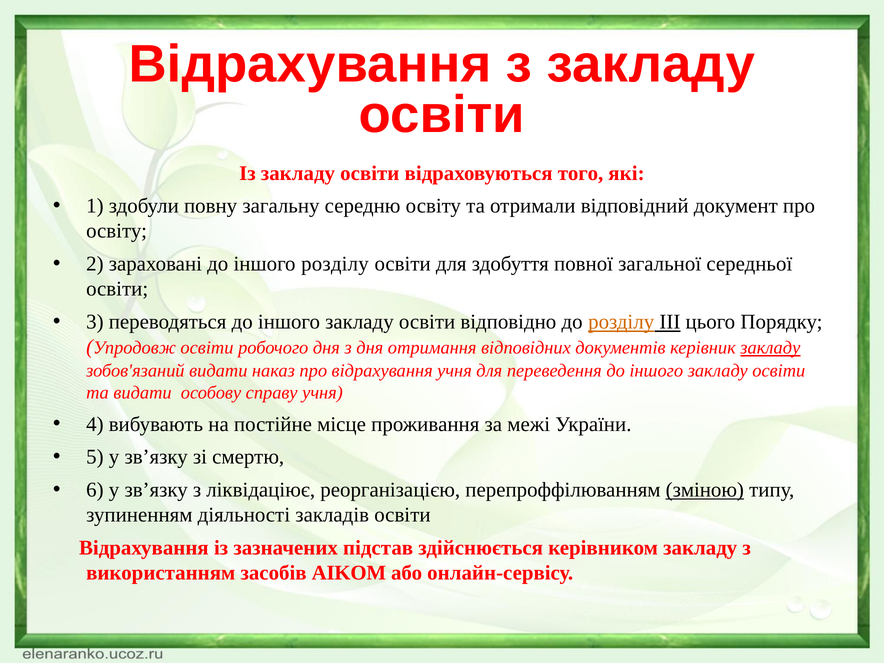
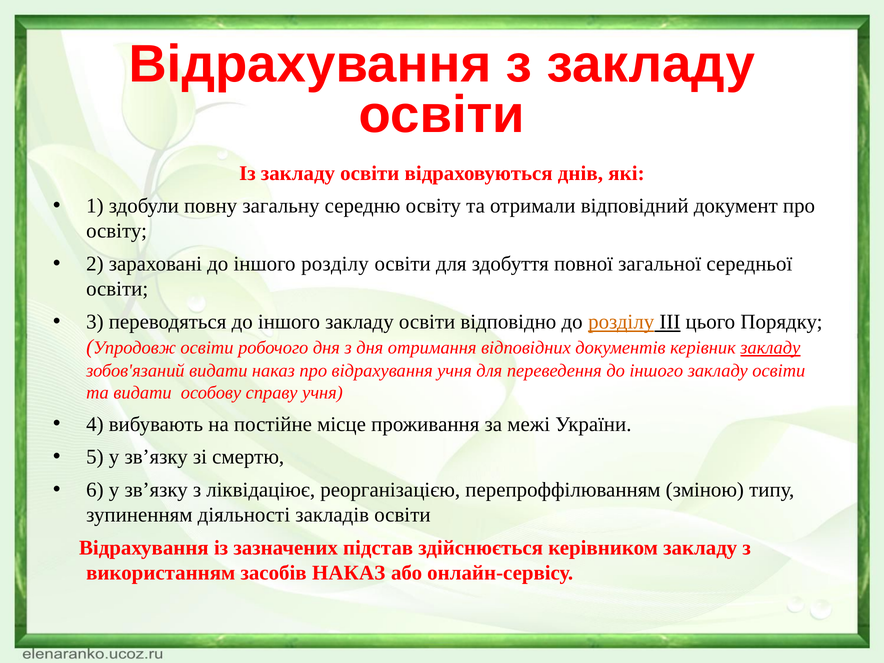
того: того -> днів (580, 173)
зміною underline: present -> none (705, 490)
засобів AIKOM: AIKOM -> НАКАЗ (349, 573)
